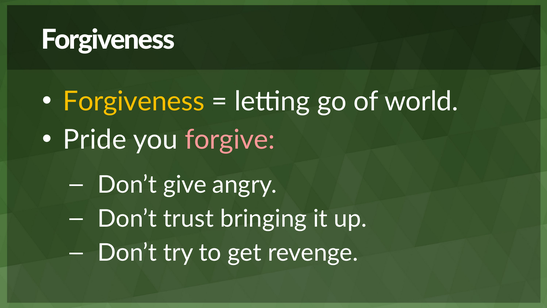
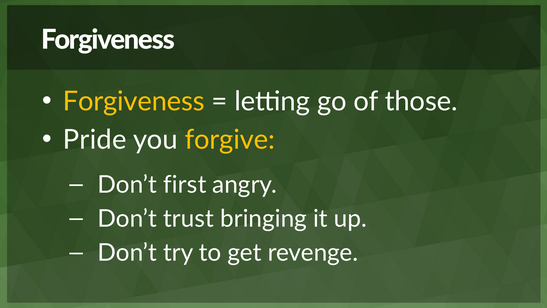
world: world -> those (421, 101)
forgive colour: pink -> yellow (230, 140)
give: give -> first (185, 185)
